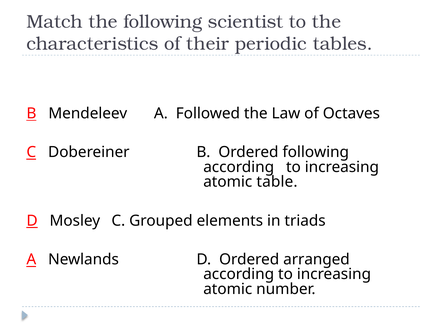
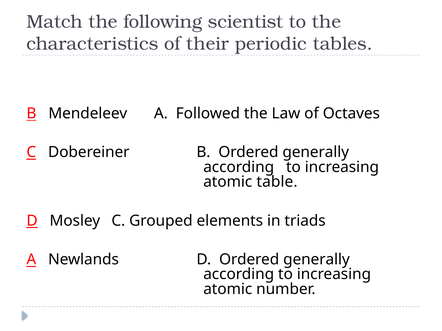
B Ordered following: following -> generally (316, 152)
D Ordered arranged: arranged -> generally (316, 260)
